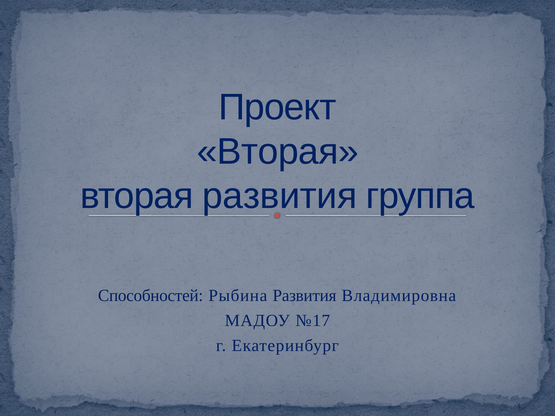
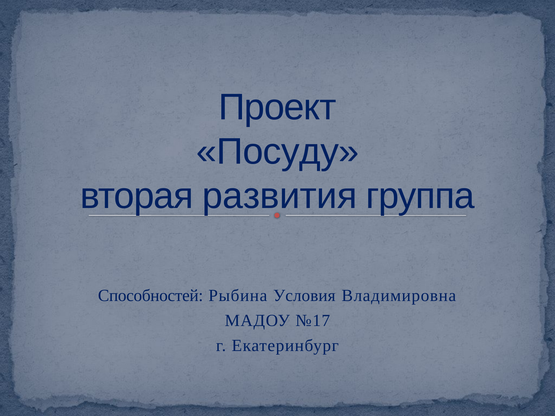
Вторая: Вторая -> Посуду (278, 152)
Рыбина Развития: Развития -> Условия (304, 296)
